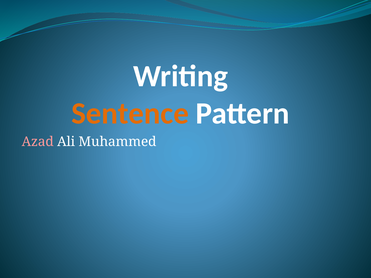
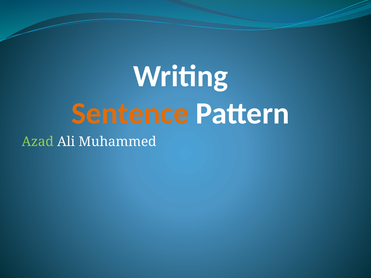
Azad colour: pink -> light green (38, 142)
